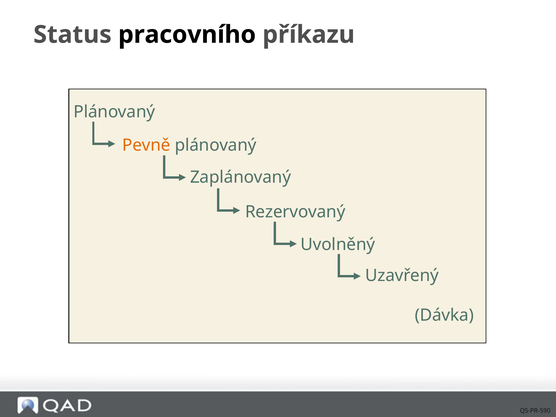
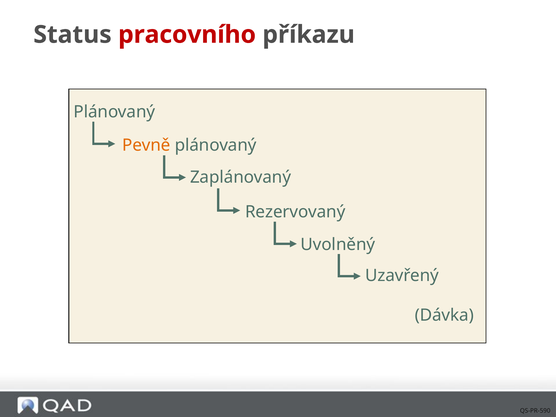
pracovního colour: black -> red (187, 35)
